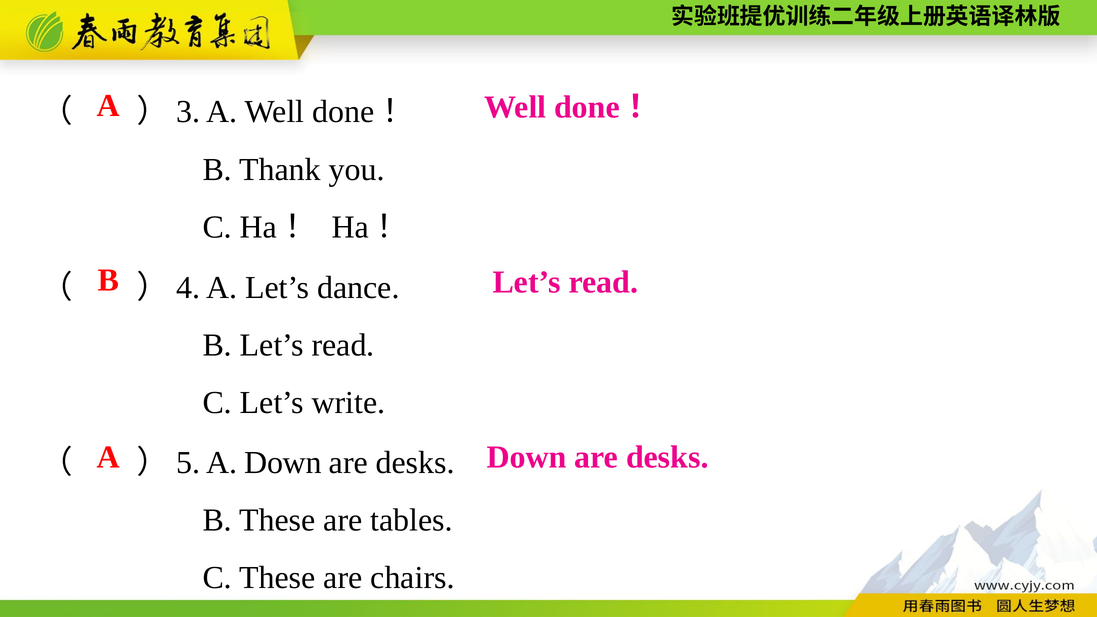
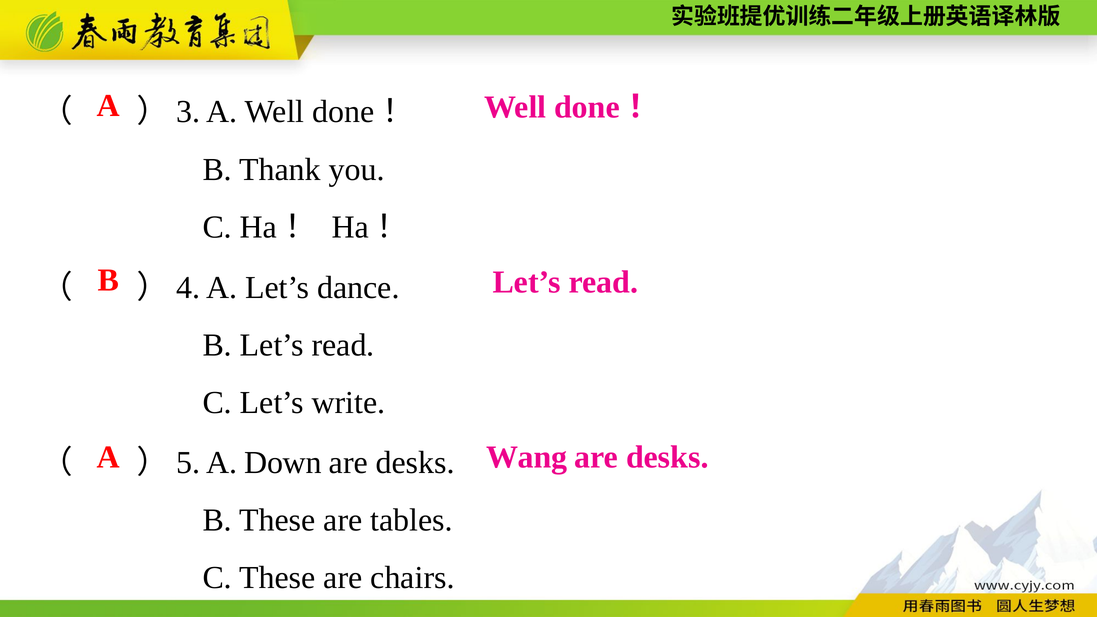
Down: Down -> Wang (527, 457)
